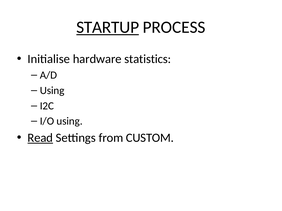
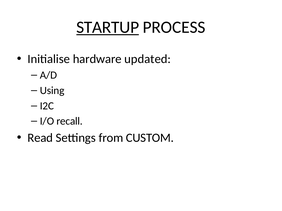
statistics: statistics -> updated (148, 59)
I/O using: using -> recall (70, 121)
Read underline: present -> none (40, 138)
